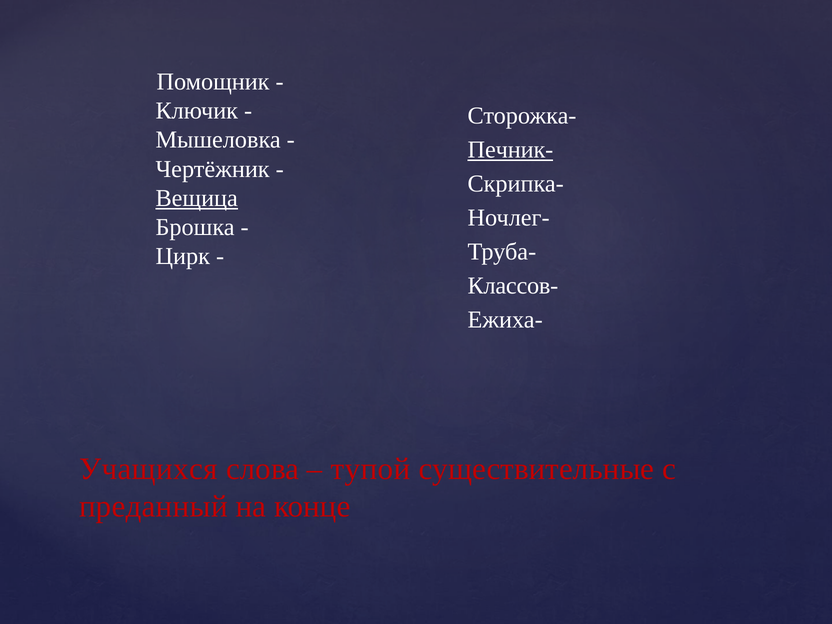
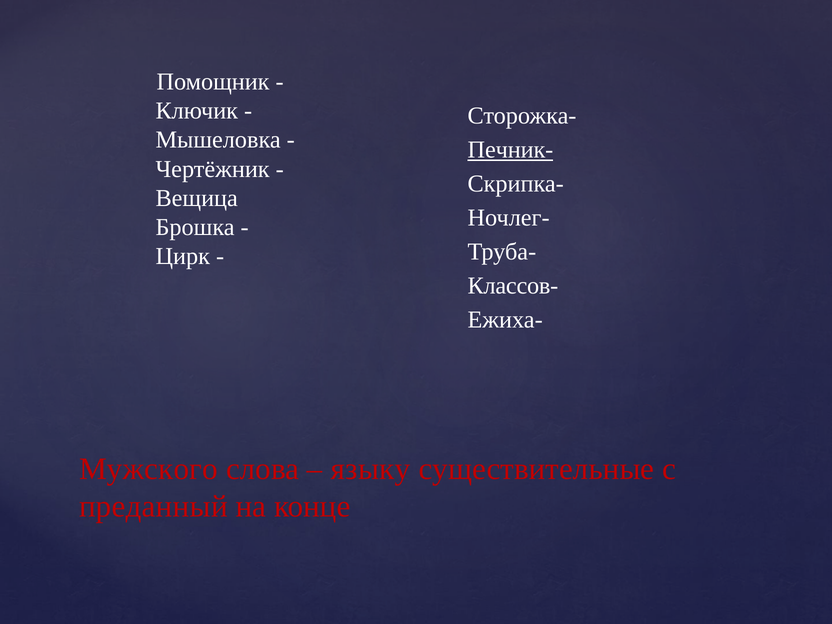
Вещица underline: present -> none (197, 198)
Учащихся: Учащихся -> Мужского (149, 469)
тупой: тупой -> языку (371, 469)
